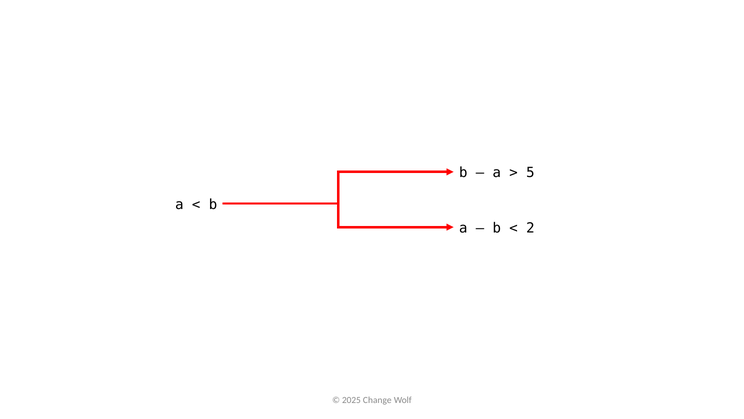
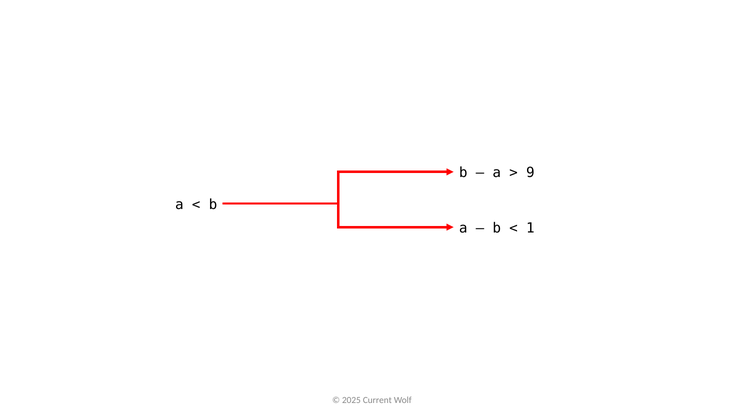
5: 5 -> 9 (530, 173)
2: 2 -> 1 (530, 228)
Change: Change -> Current (377, 400)
